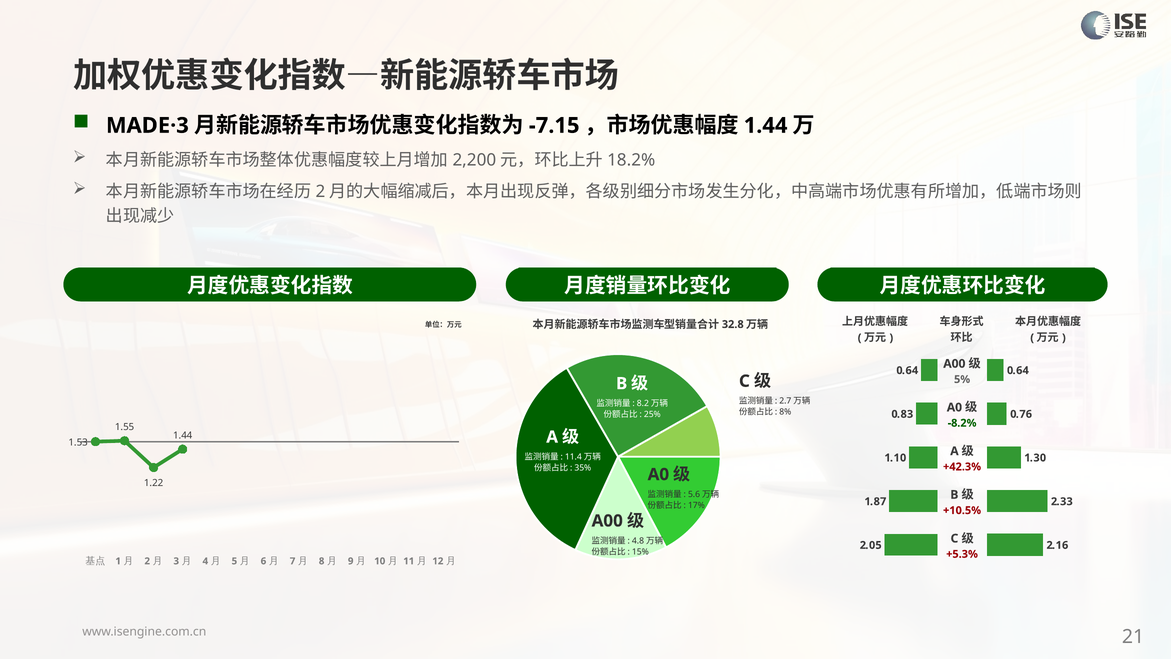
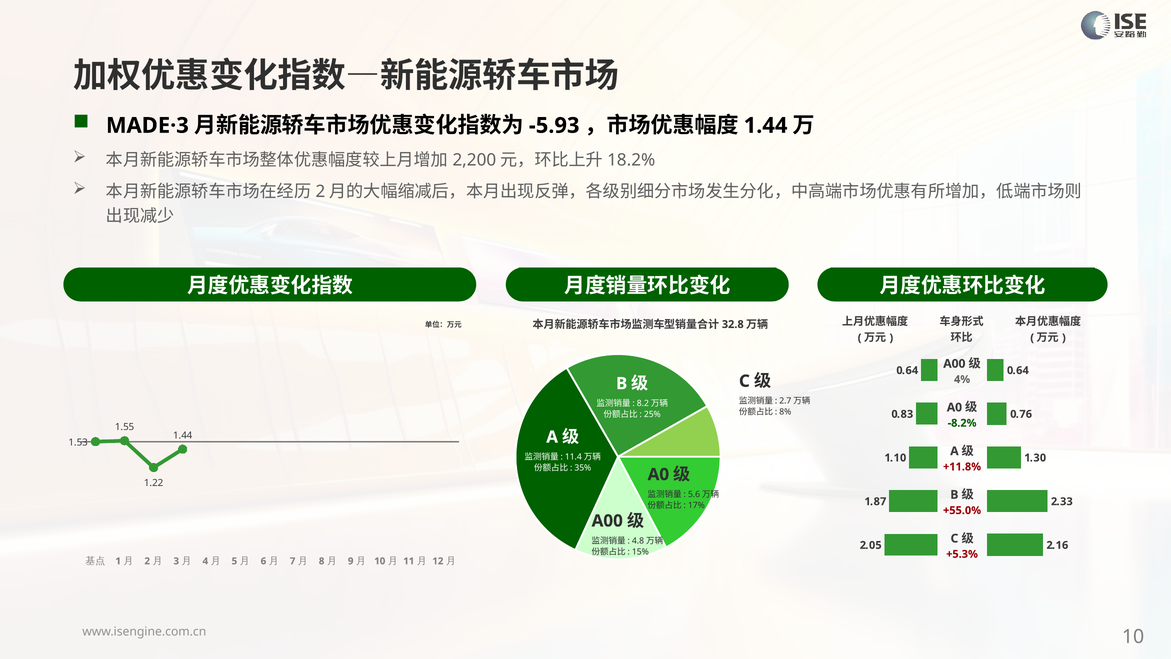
-7.15: -7.15 -> -5.93 (554, 125)
5%: 5% -> 4% (962, 379)
+42.3%: +42.3% -> +11.8% (962, 467)
+10.5%: +10.5% -> +55.0% (962, 510)
21: 21 -> 10 (1133, 636)
